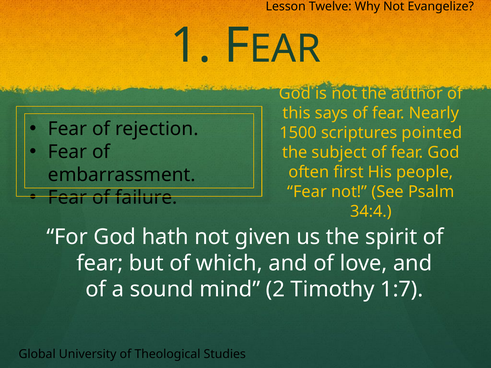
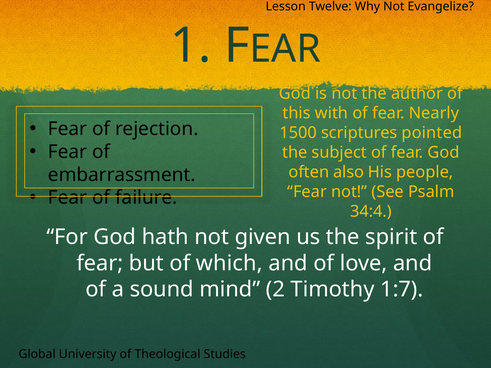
says: says -> with (332, 113)
first: first -> also (349, 172)
